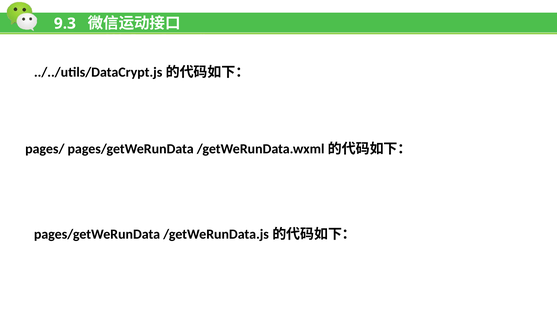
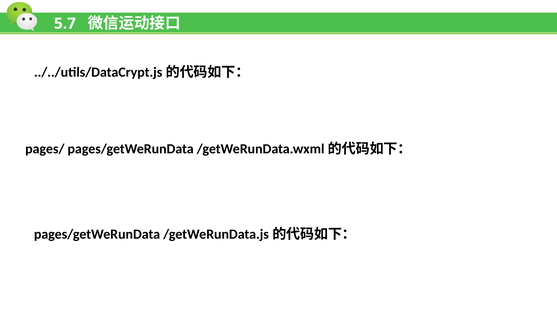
9.3: 9.3 -> 5.7 (65, 24)
